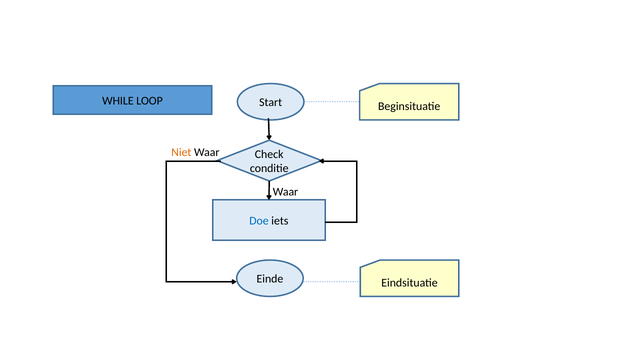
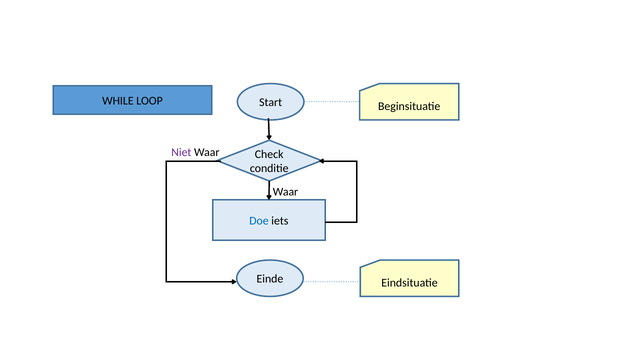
Niet colour: orange -> purple (181, 152)
